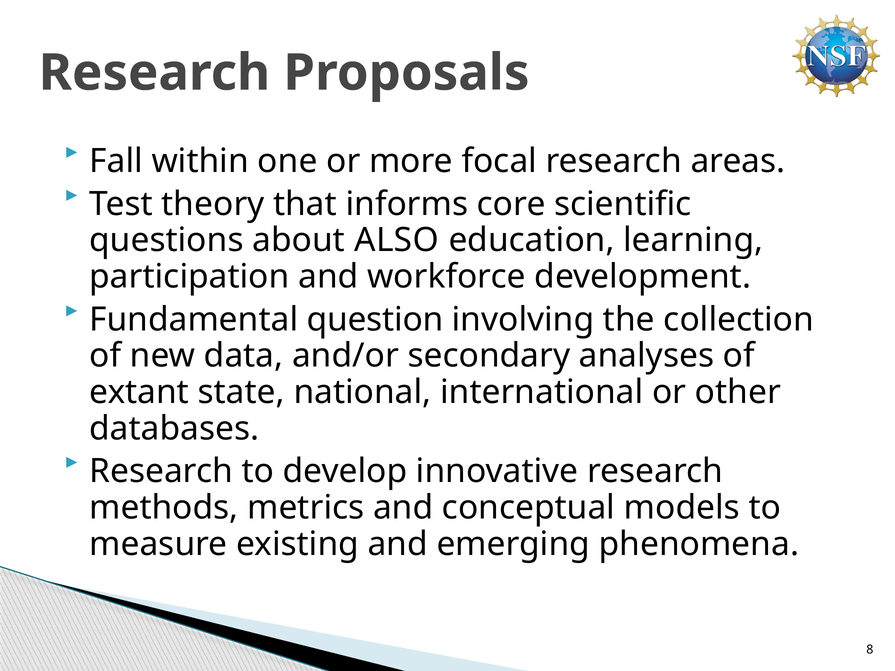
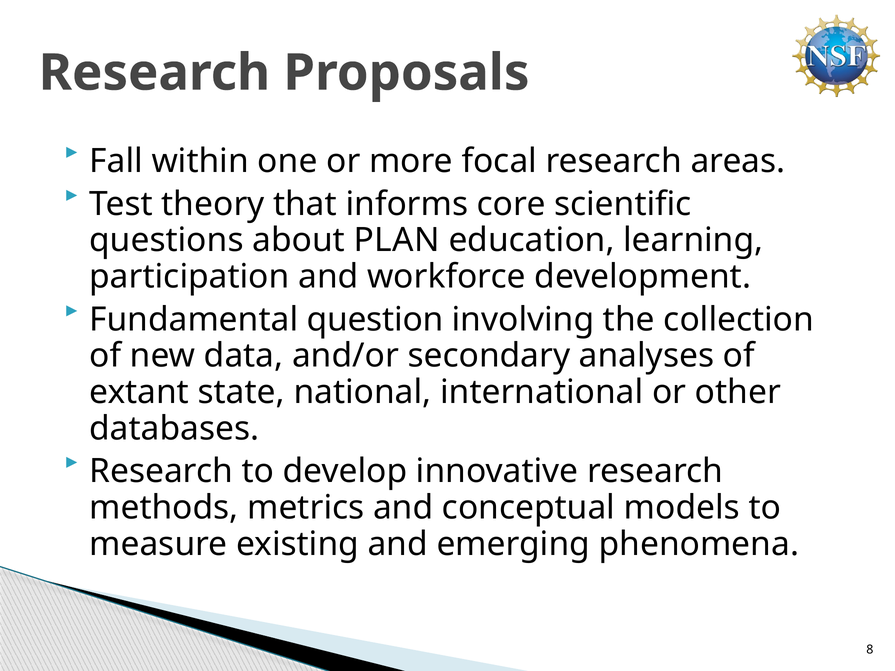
ALSO: ALSO -> PLAN (397, 240)
